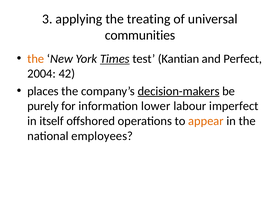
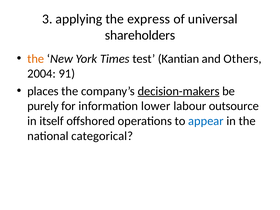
treating: treating -> express (149, 19)
communities: communities -> shareholders (140, 35)
Times underline: present -> none (115, 59)
Perfect: Perfect -> Others (243, 59)
42: 42 -> 91 (67, 74)
imperfect: imperfect -> outsource (234, 106)
appear colour: orange -> blue (206, 121)
employees: employees -> categorical (102, 136)
